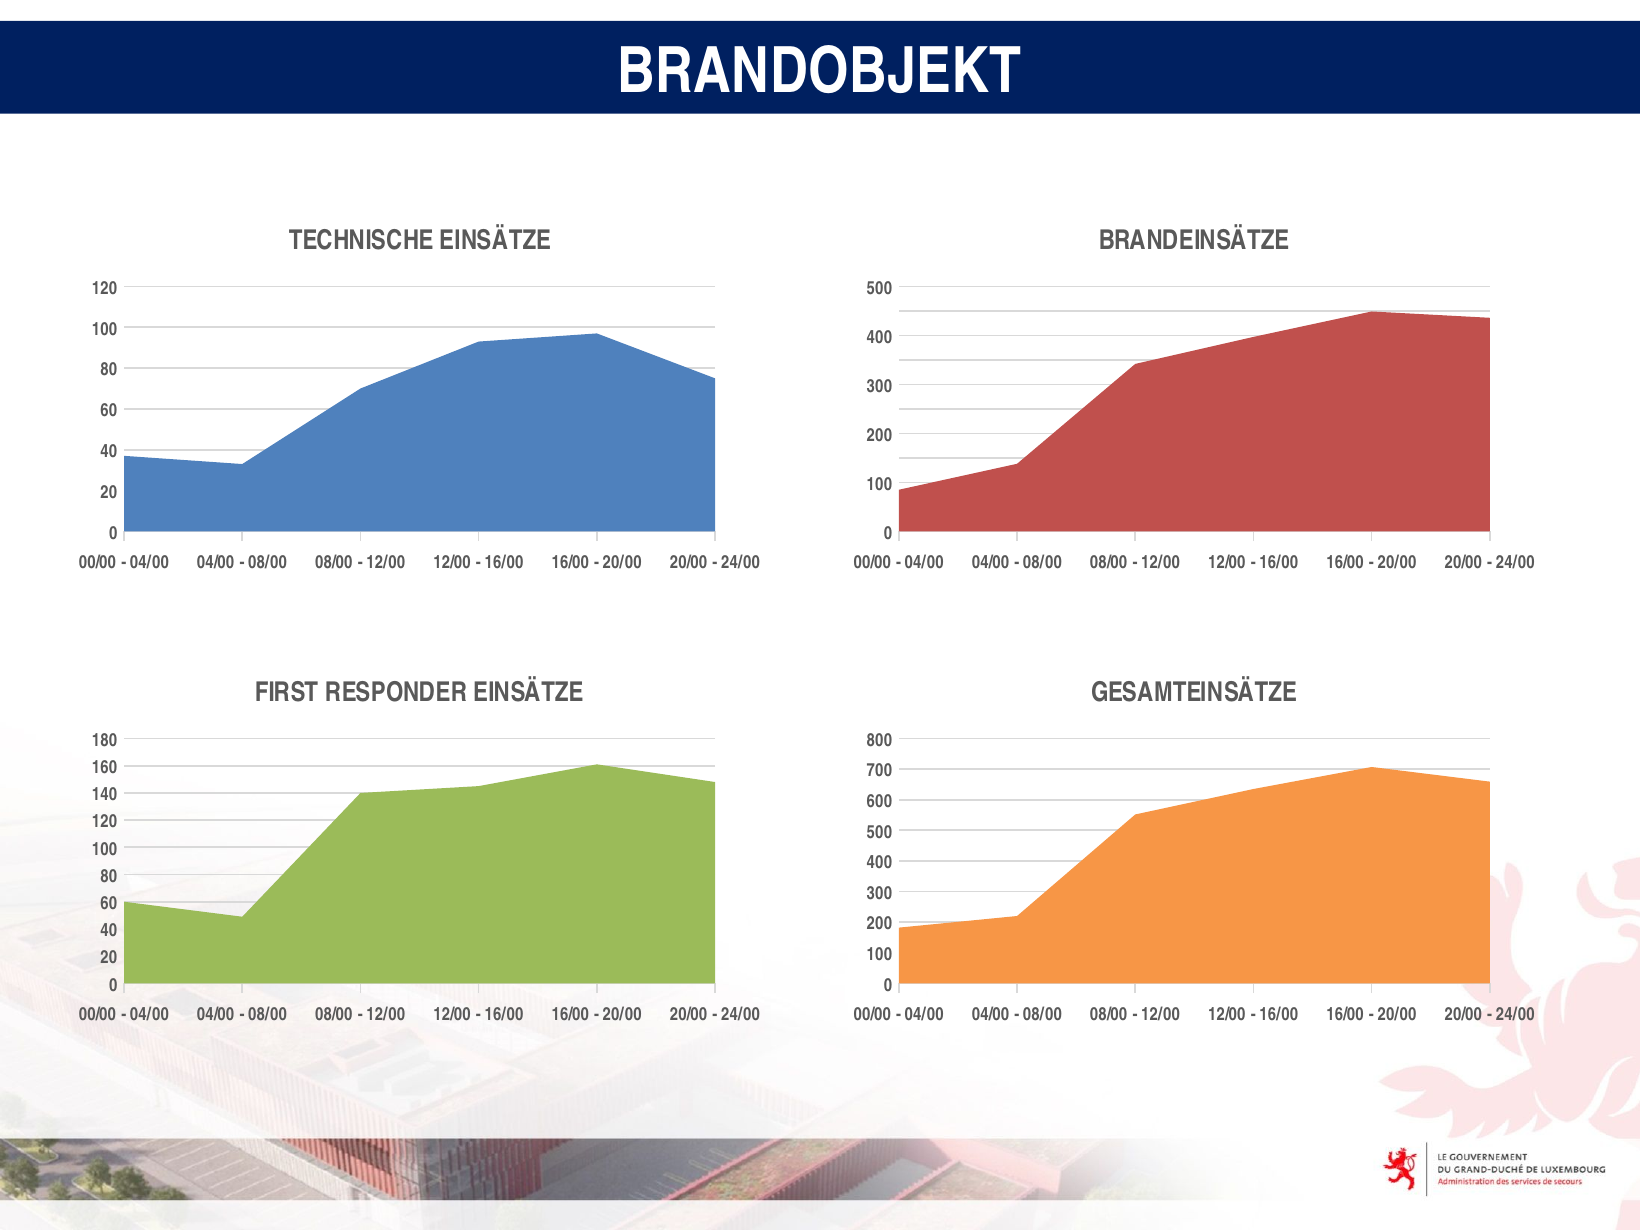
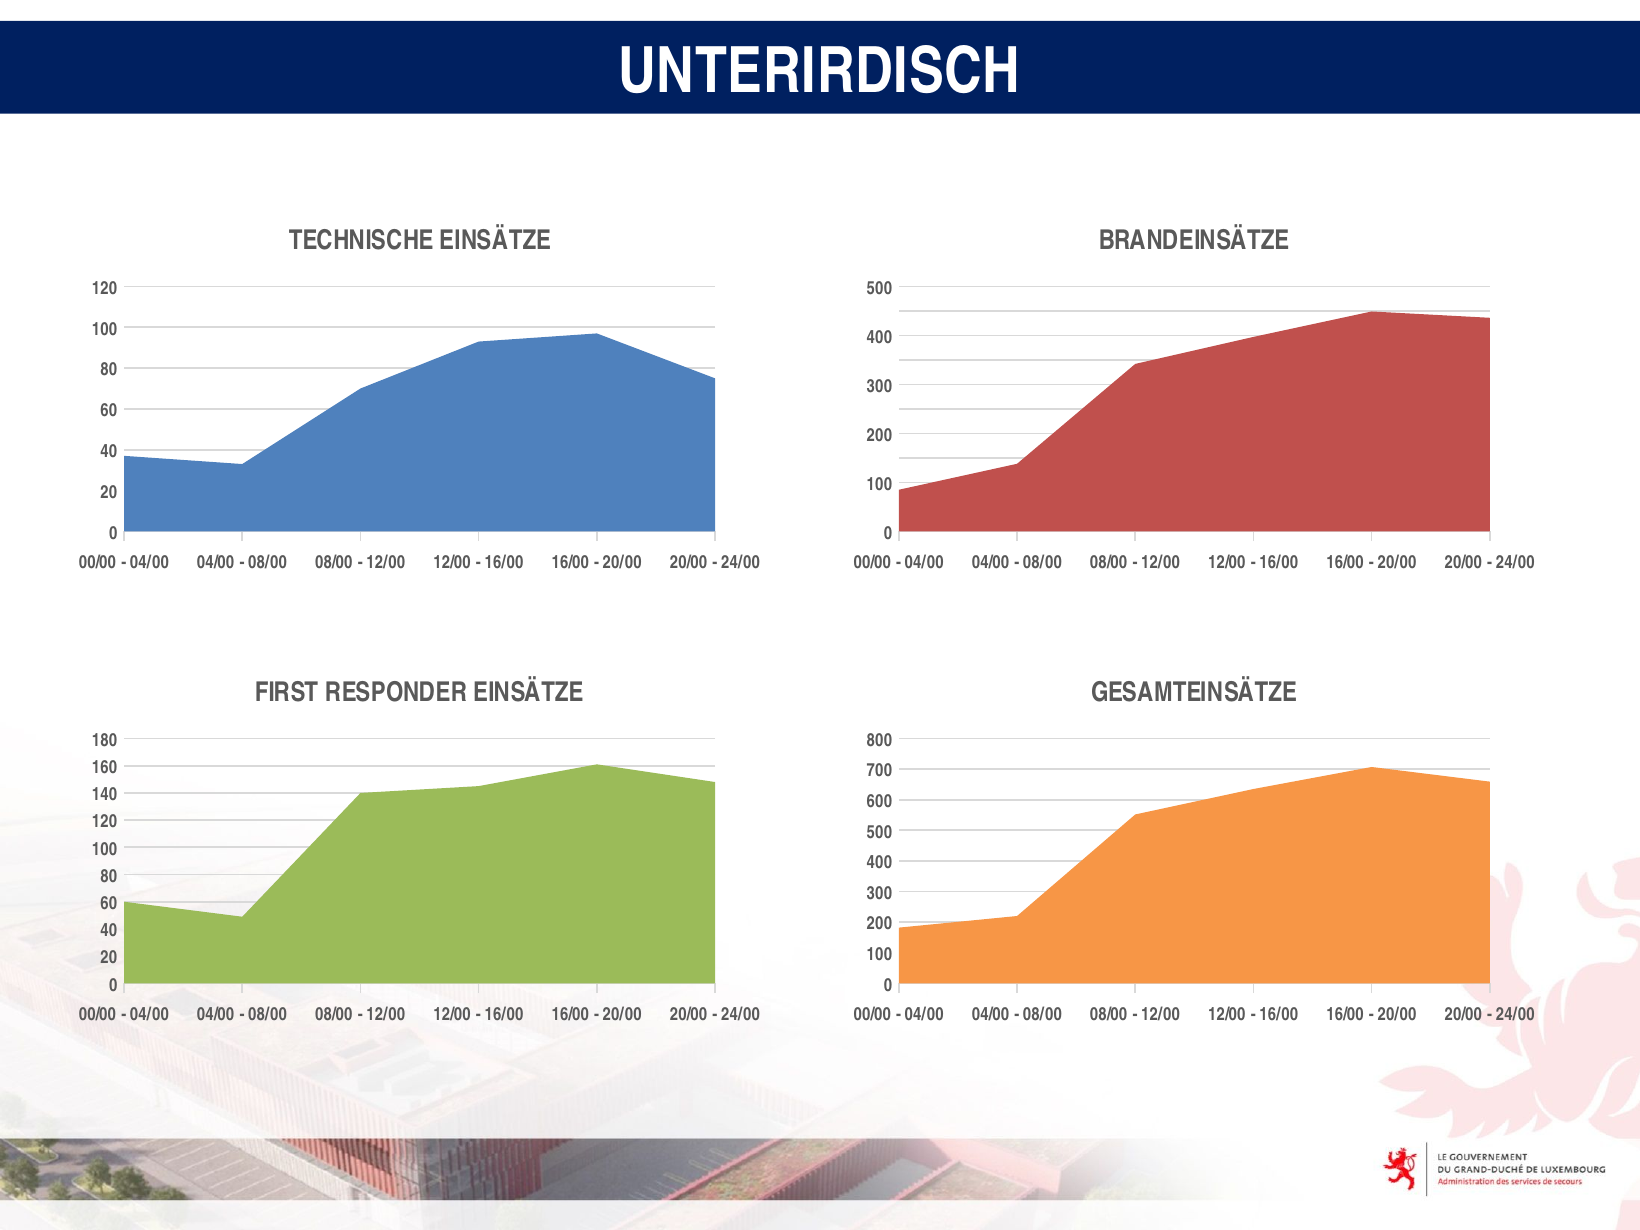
BRANDOBJEKT: BRANDOBJEKT -> UNTERIRDISCH (820, 72)
